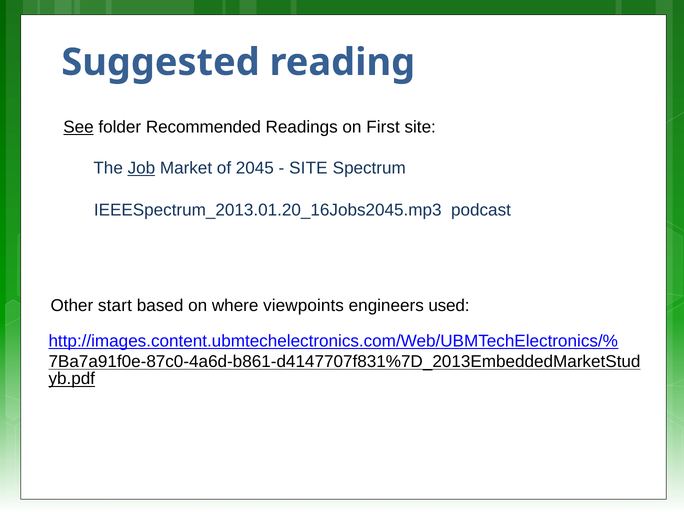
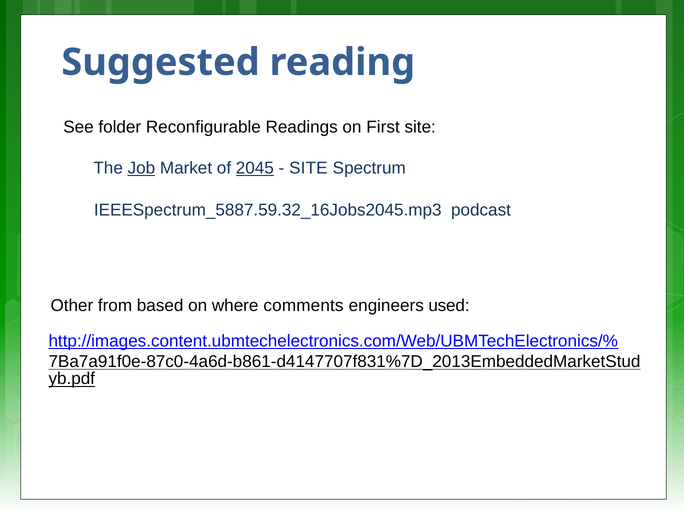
See underline: present -> none (79, 127)
Recommended: Recommended -> Reconfigurable (203, 127)
2045 underline: none -> present (255, 168)
IEEESpectrum_2013.01.20_16Jobs2045.mp3: IEEESpectrum_2013.01.20_16Jobs2045.mp3 -> IEEESpectrum_5887.59.32_16Jobs2045.mp3 (268, 210)
start: start -> from (115, 306)
viewpoints: viewpoints -> comments (304, 306)
